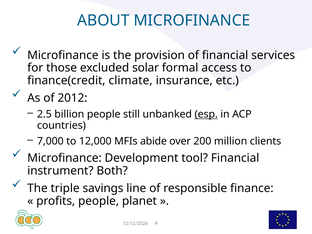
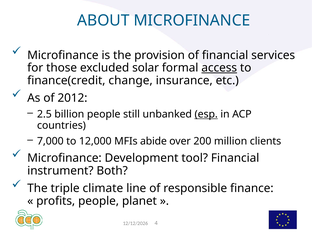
access underline: none -> present (219, 68)
climate: climate -> change (131, 80)
savings: savings -> climate (103, 188)
